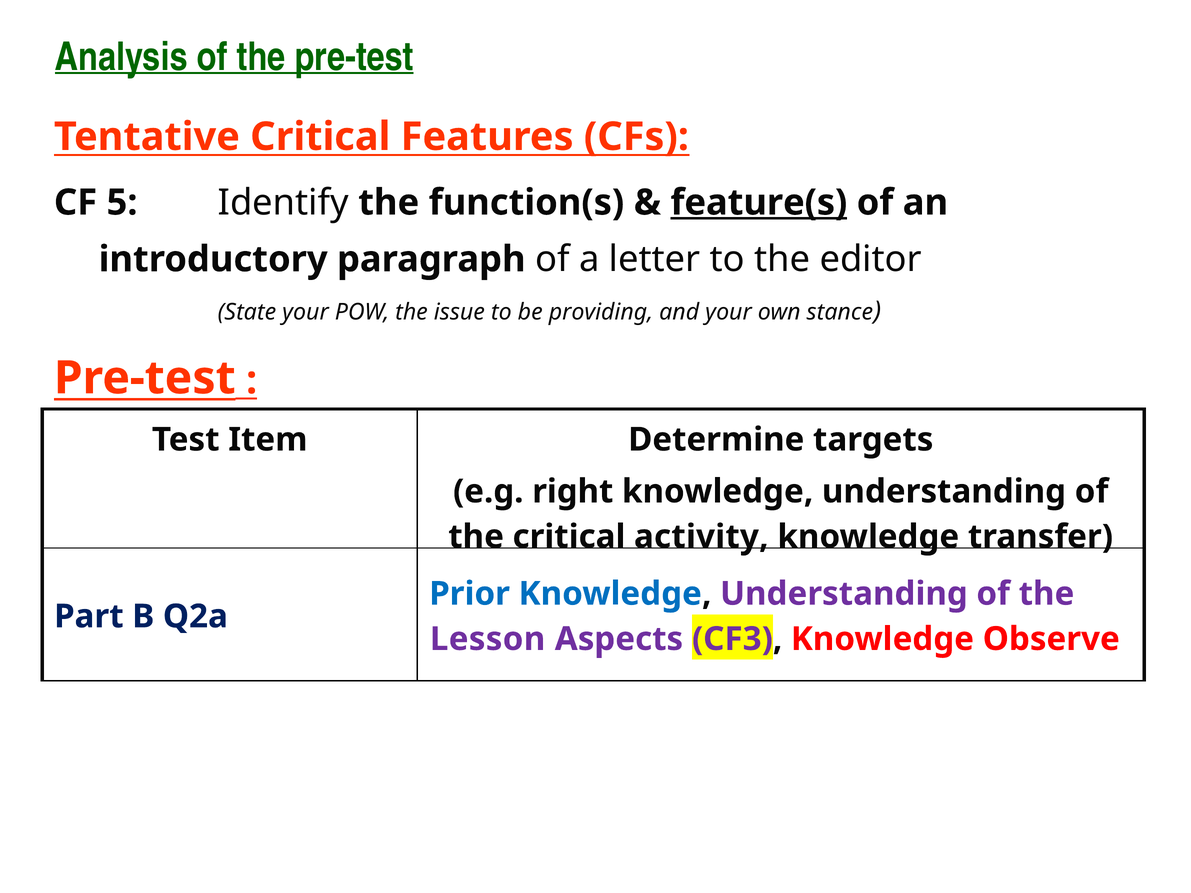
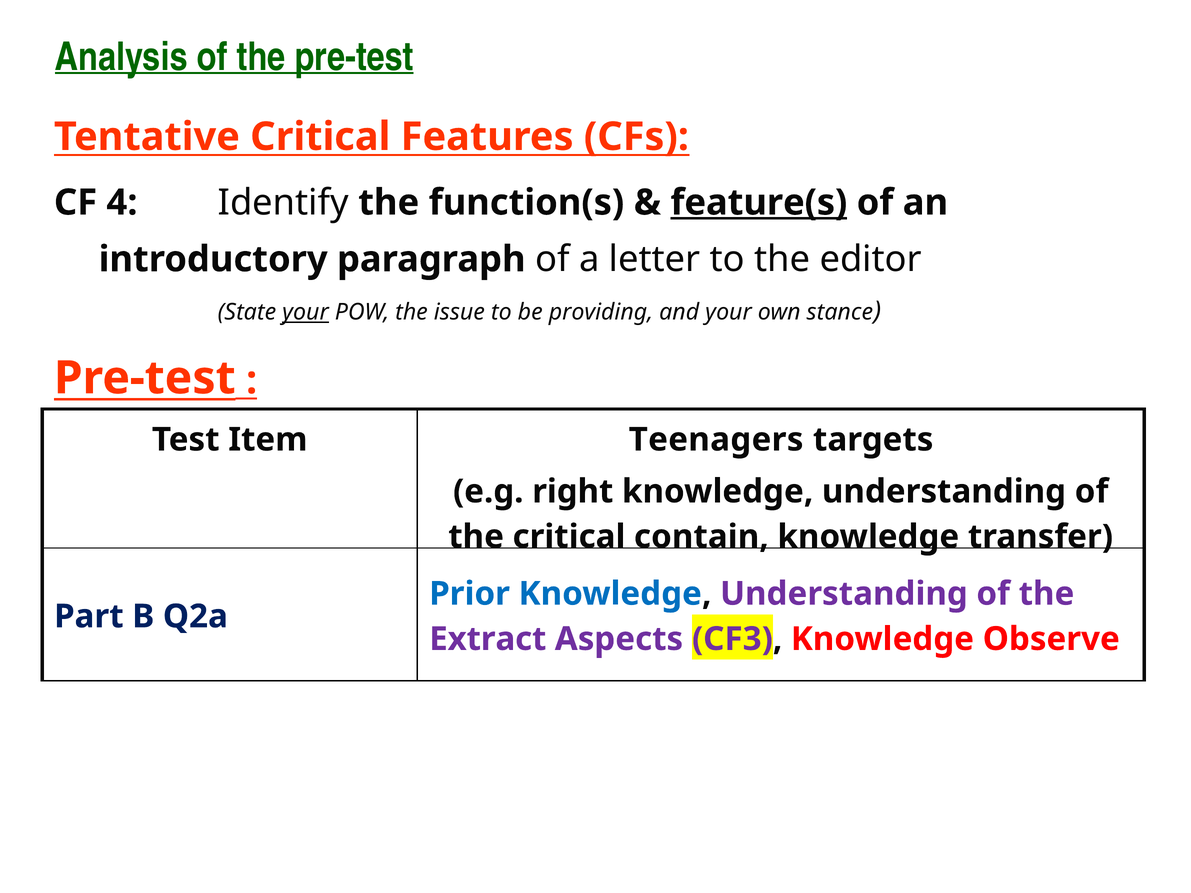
5: 5 -> 4 (122, 203)
your underline: none -> present (305, 312)
Determine: Determine -> Teenagers (716, 440)
activity: activity -> contain (701, 537)
Lesson: Lesson -> Extract (488, 639)
